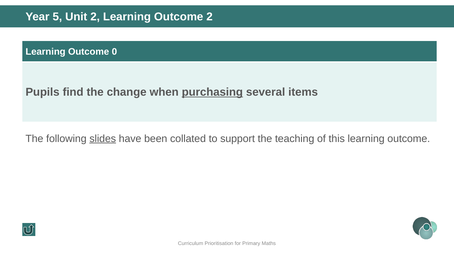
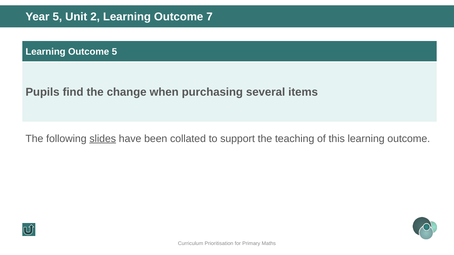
Outcome 2: 2 -> 7 (210, 17)
Outcome 0: 0 -> 5 (114, 52)
purchasing underline: present -> none (212, 92)
